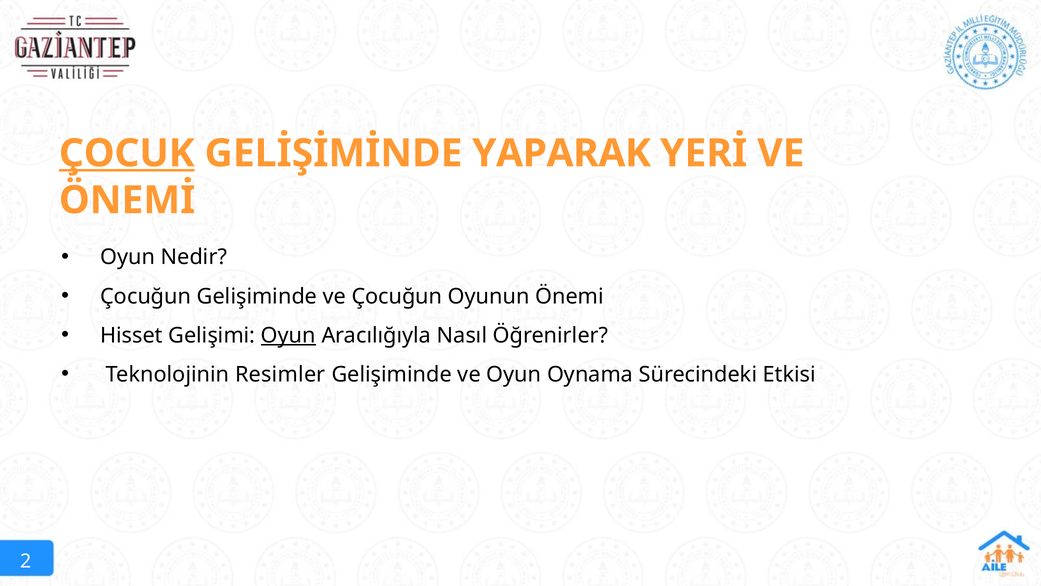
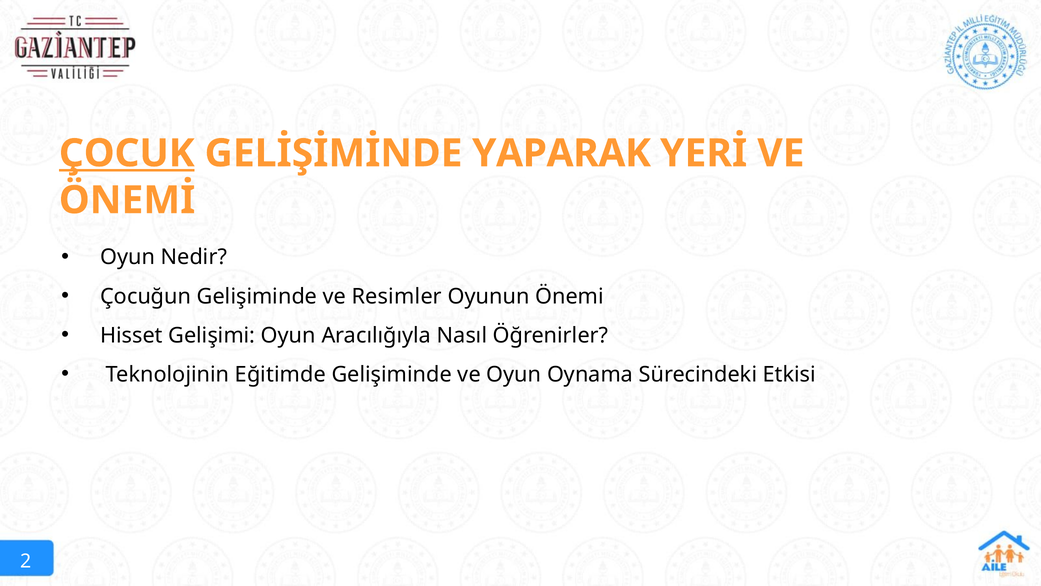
ve Çocuğun: Çocuğun -> Resimler (397, 296)
Oyun underline: present -> none (288, 335)
Resimler: Resimler -> Eğitimde (280, 374)
